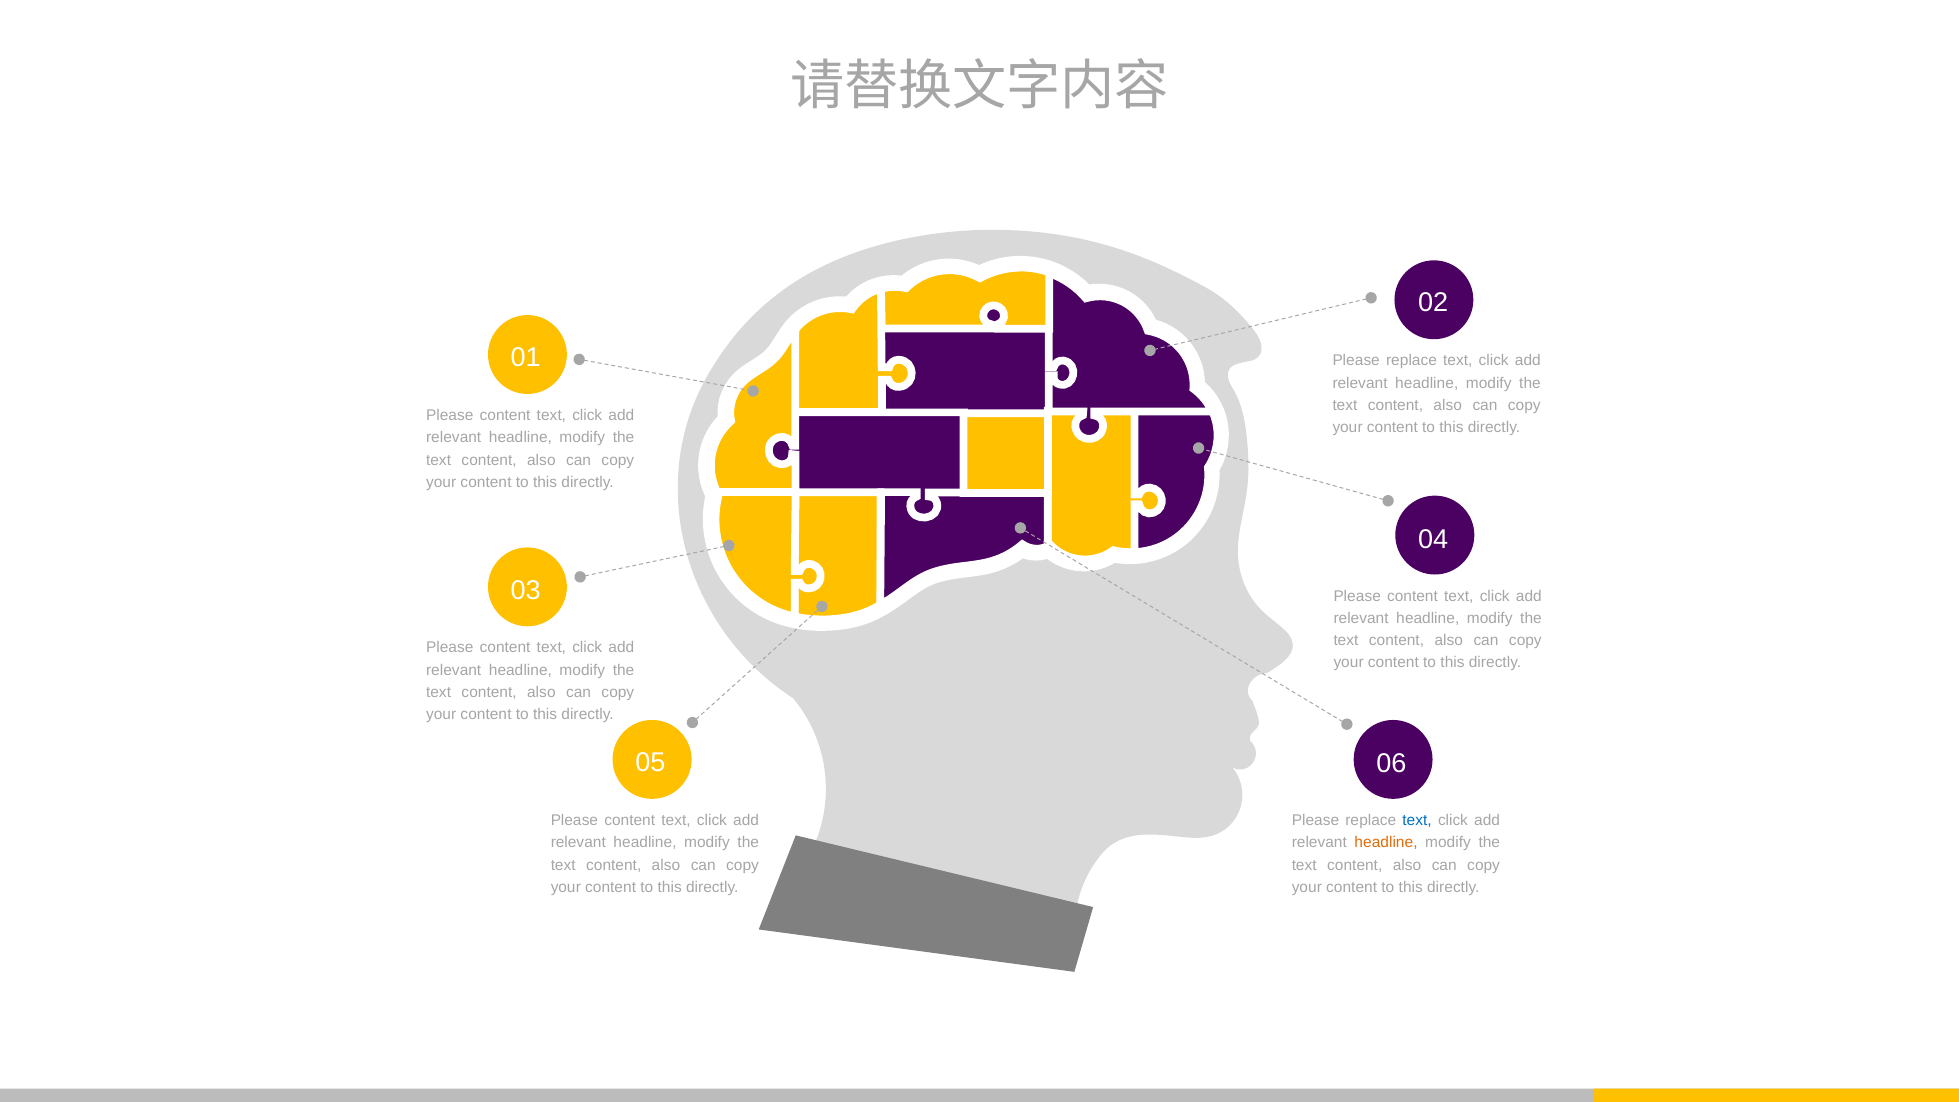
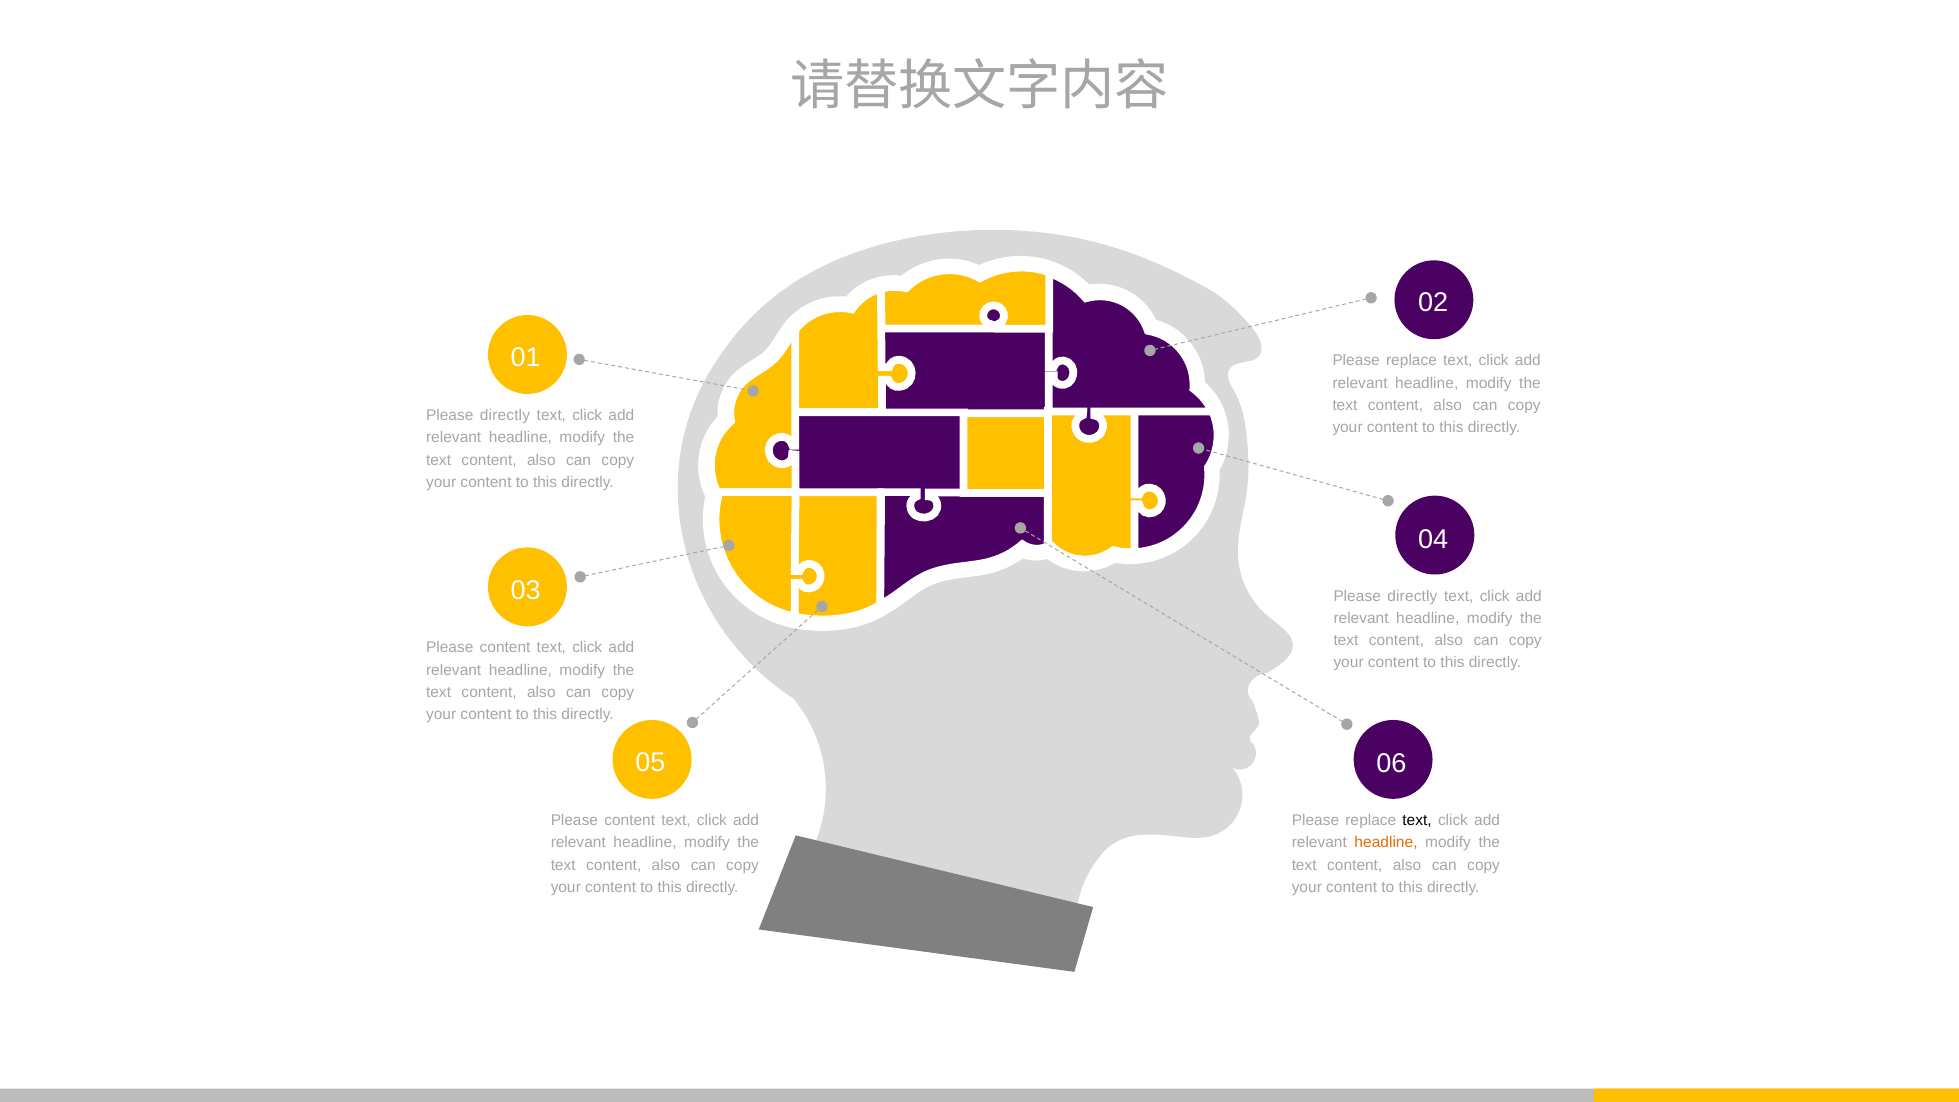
content: content -> directly (505, 415)
content: content -> directly (1412, 596)
text colour: blue -> black (1417, 820)
